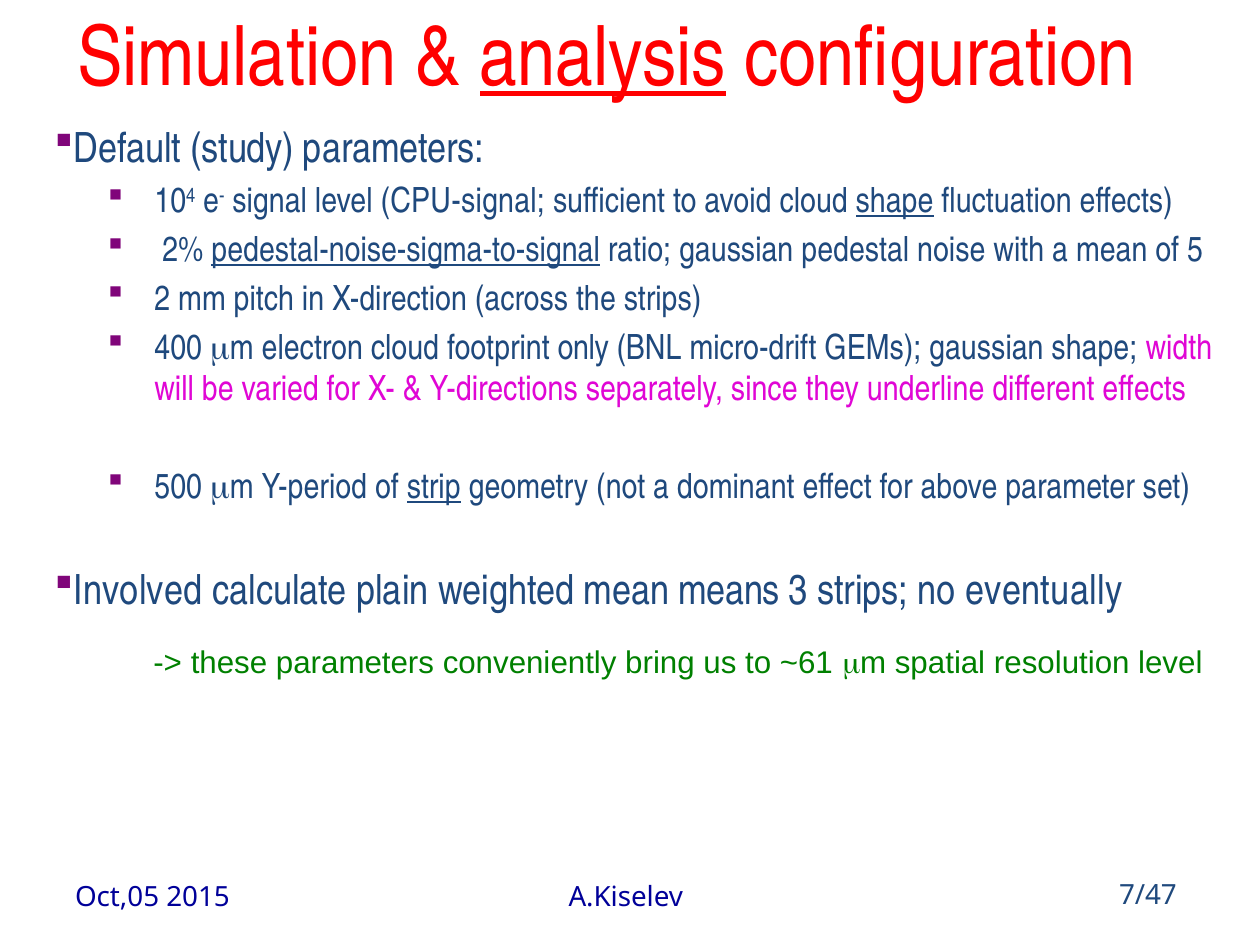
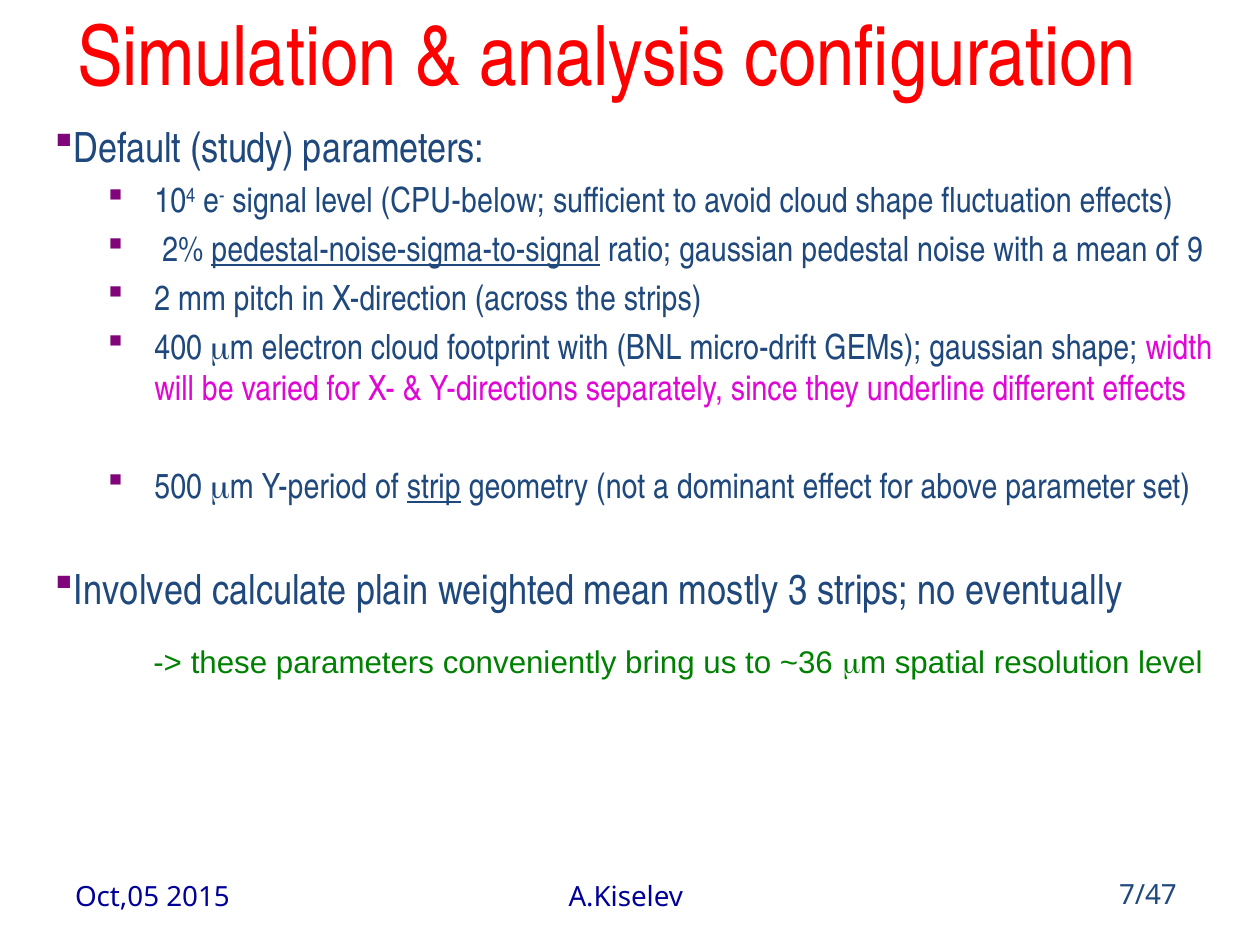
analysis underline: present -> none (603, 58)
CPU-signal: CPU-signal -> CPU-below (463, 201)
shape underline: present -> none (895, 201)
5: 5 -> 9 (1195, 250)
footprint only: only -> with (583, 348)
means: means -> mostly (729, 590)
~61: ~61 -> ~36 (806, 664)
